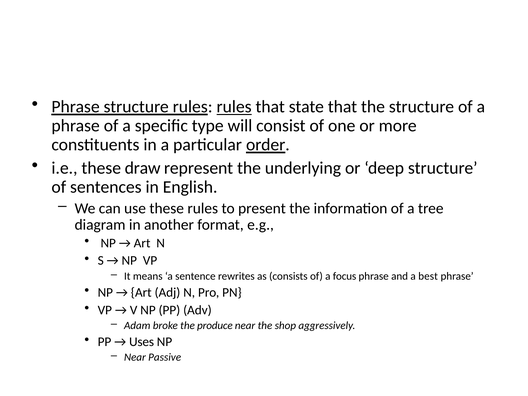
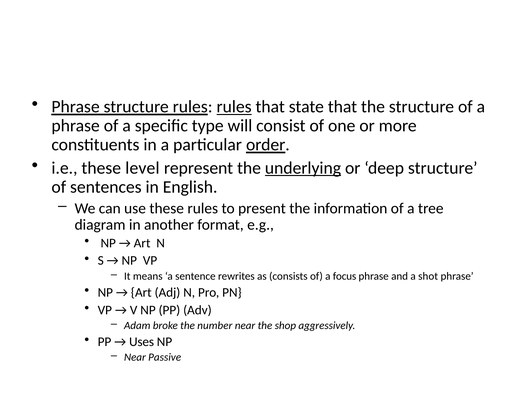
draw: draw -> level (142, 168)
underlying underline: none -> present (303, 168)
best: best -> shot (428, 276)
produce: produce -> number (215, 325)
